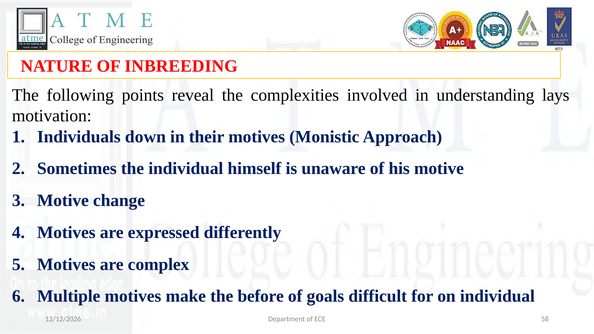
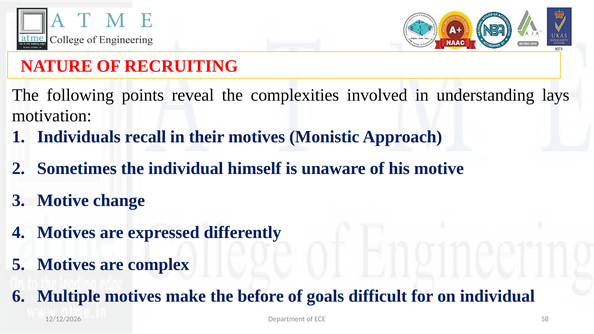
INBREEDING: INBREEDING -> RECRUITING (181, 66)
down: down -> recall (146, 137)
